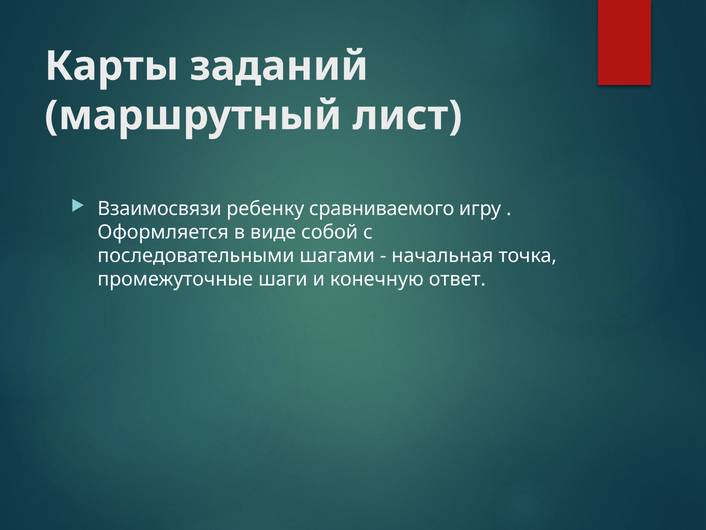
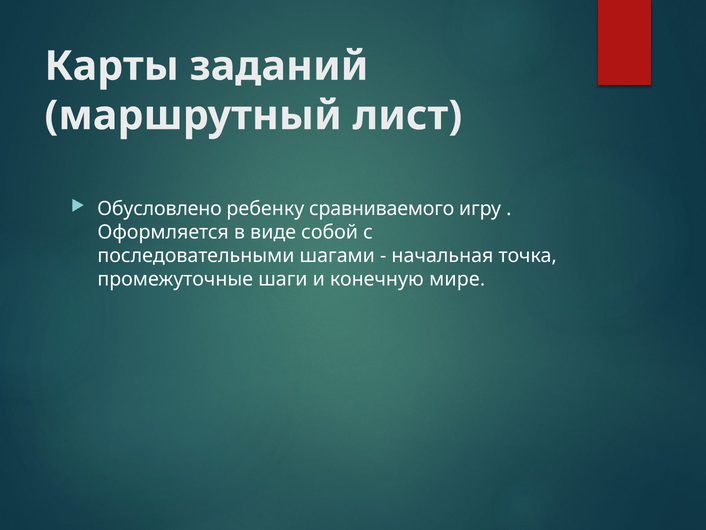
Взаимосвязи: Взаимосвязи -> Обусловлено (160, 209)
ответ: ответ -> мире (457, 279)
